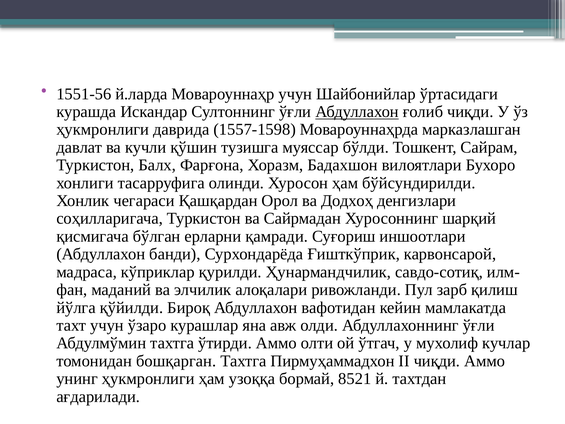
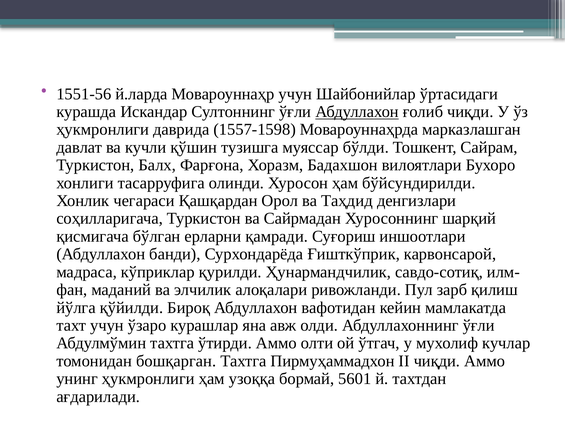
Додхоҳ: Додхоҳ -> Таҳдид (347, 201)
8521: 8521 -> 5601 (355, 379)
